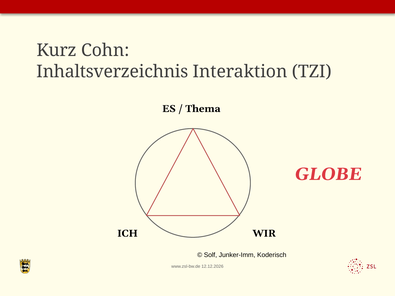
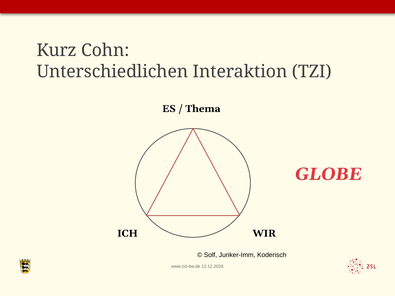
Inhaltsverzeichnis: Inhaltsverzeichnis -> Unterschiedlichen (112, 72)
